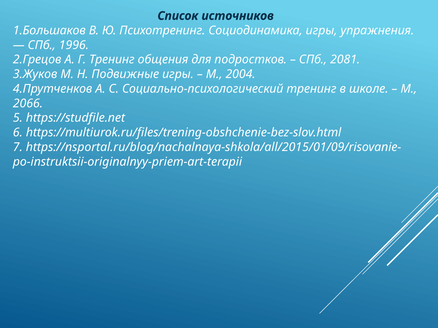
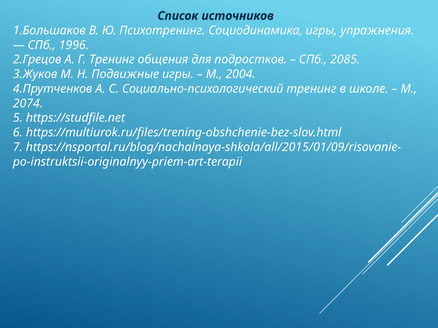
2081: 2081 -> 2085 (345, 60)
2066: 2066 -> 2074 (28, 104)
